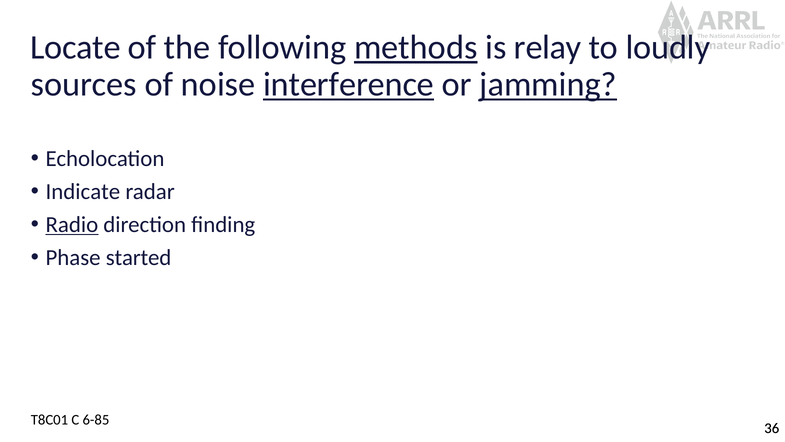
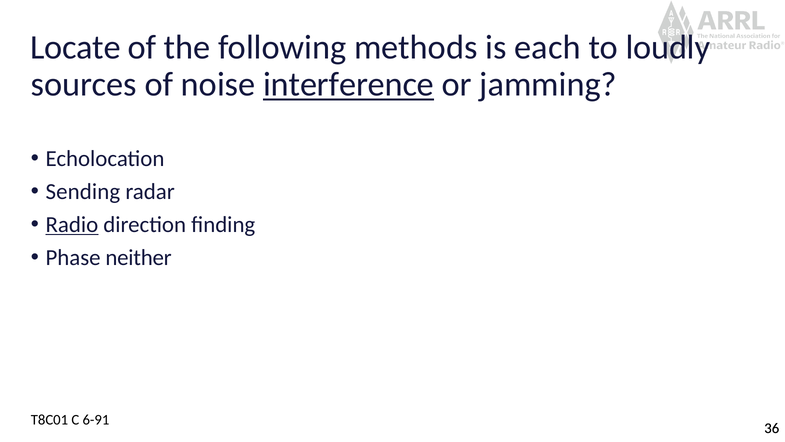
methods underline: present -> none (416, 47)
relay: relay -> each (547, 47)
jamming underline: present -> none (548, 84)
Indicate: Indicate -> Sending (83, 192)
started: started -> neither (139, 257)
6-85: 6-85 -> 6-91 (96, 420)
